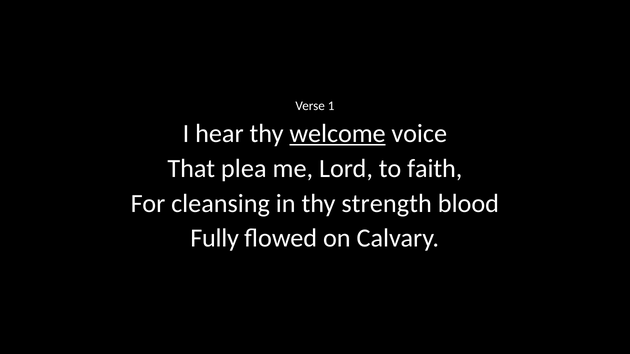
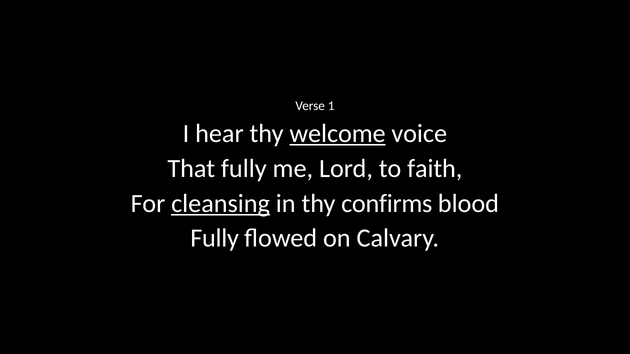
That plea: plea -> fully (244, 169)
cleansing underline: none -> present (221, 204)
strength: strength -> confirms (387, 204)
